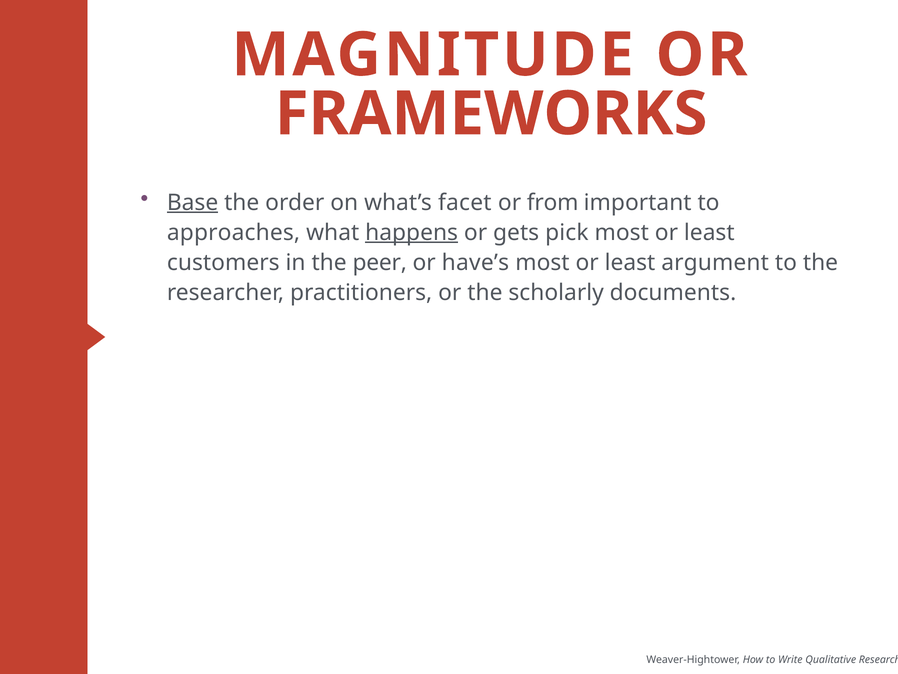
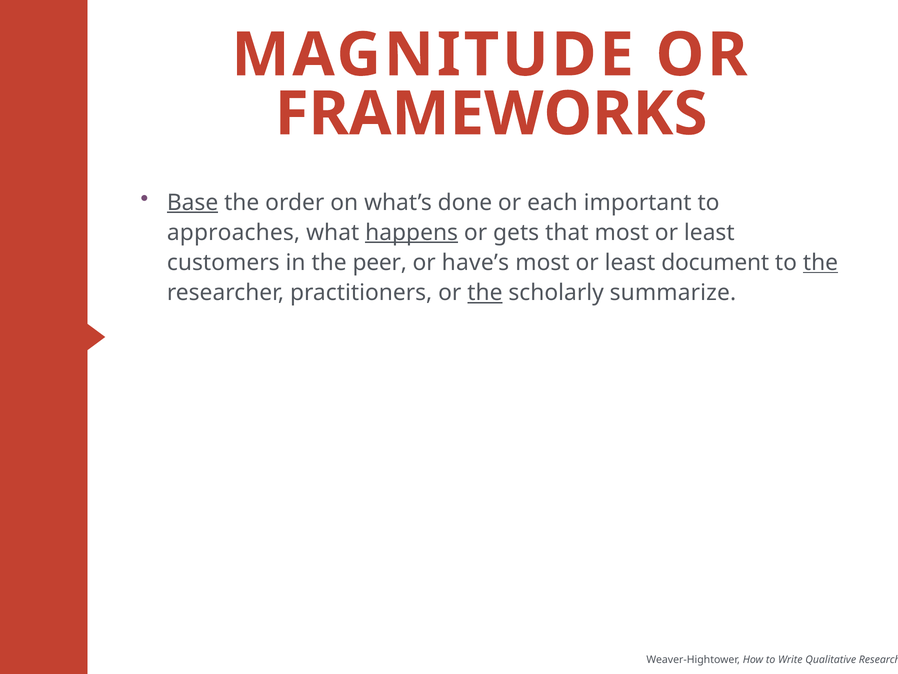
facet: facet -> done (465, 202)
from: from -> each (552, 202)
pick: pick -> that (567, 232)
argument: argument -> document (715, 263)
the underline: none -> present (820, 263)
the underline: none -> present (485, 293)
documents: documents -> summarize (673, 293)
